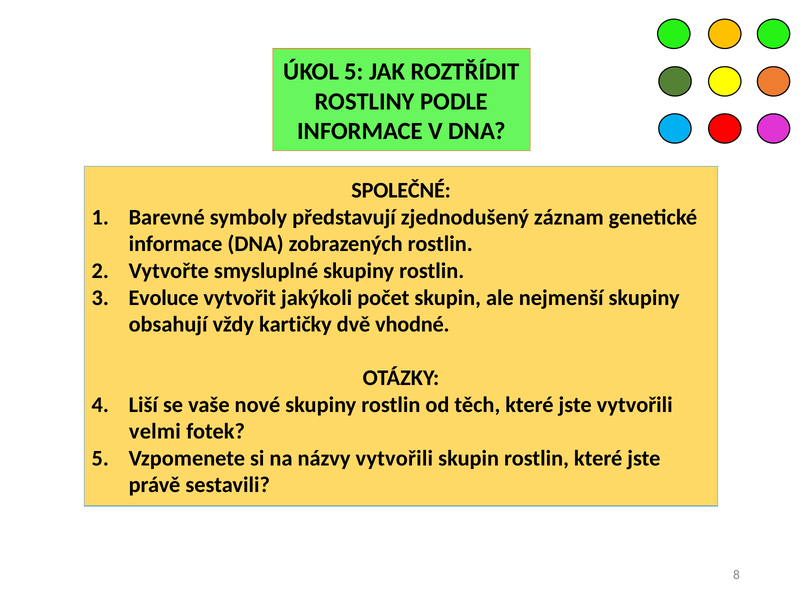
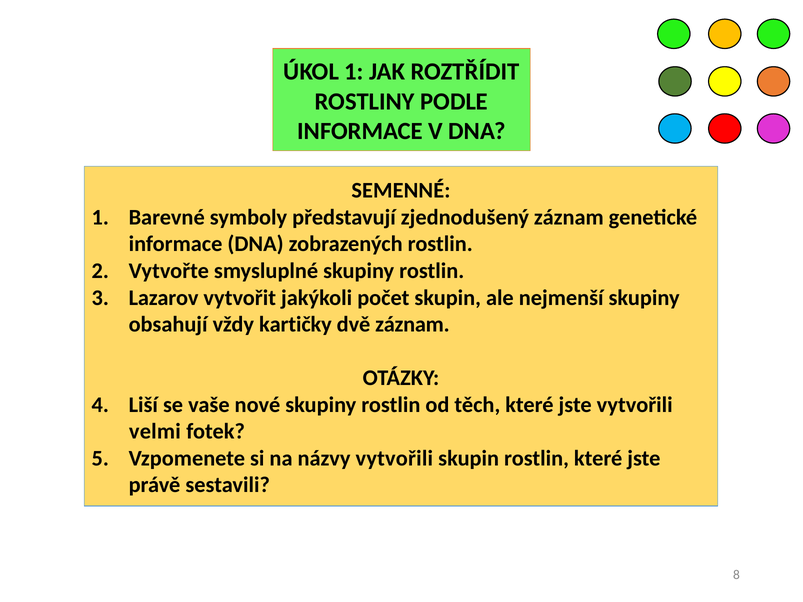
ÚKOL 5: 5 -> 1 (354, 72)
SPOLEČNÉ: SPOLEČNÉ -> SEMENNÉ (401, 191)
Evoluce: Evoluce -> Lazarov (164, 298)
dvě vhodné: vhodné -> záznam (412, 325)
